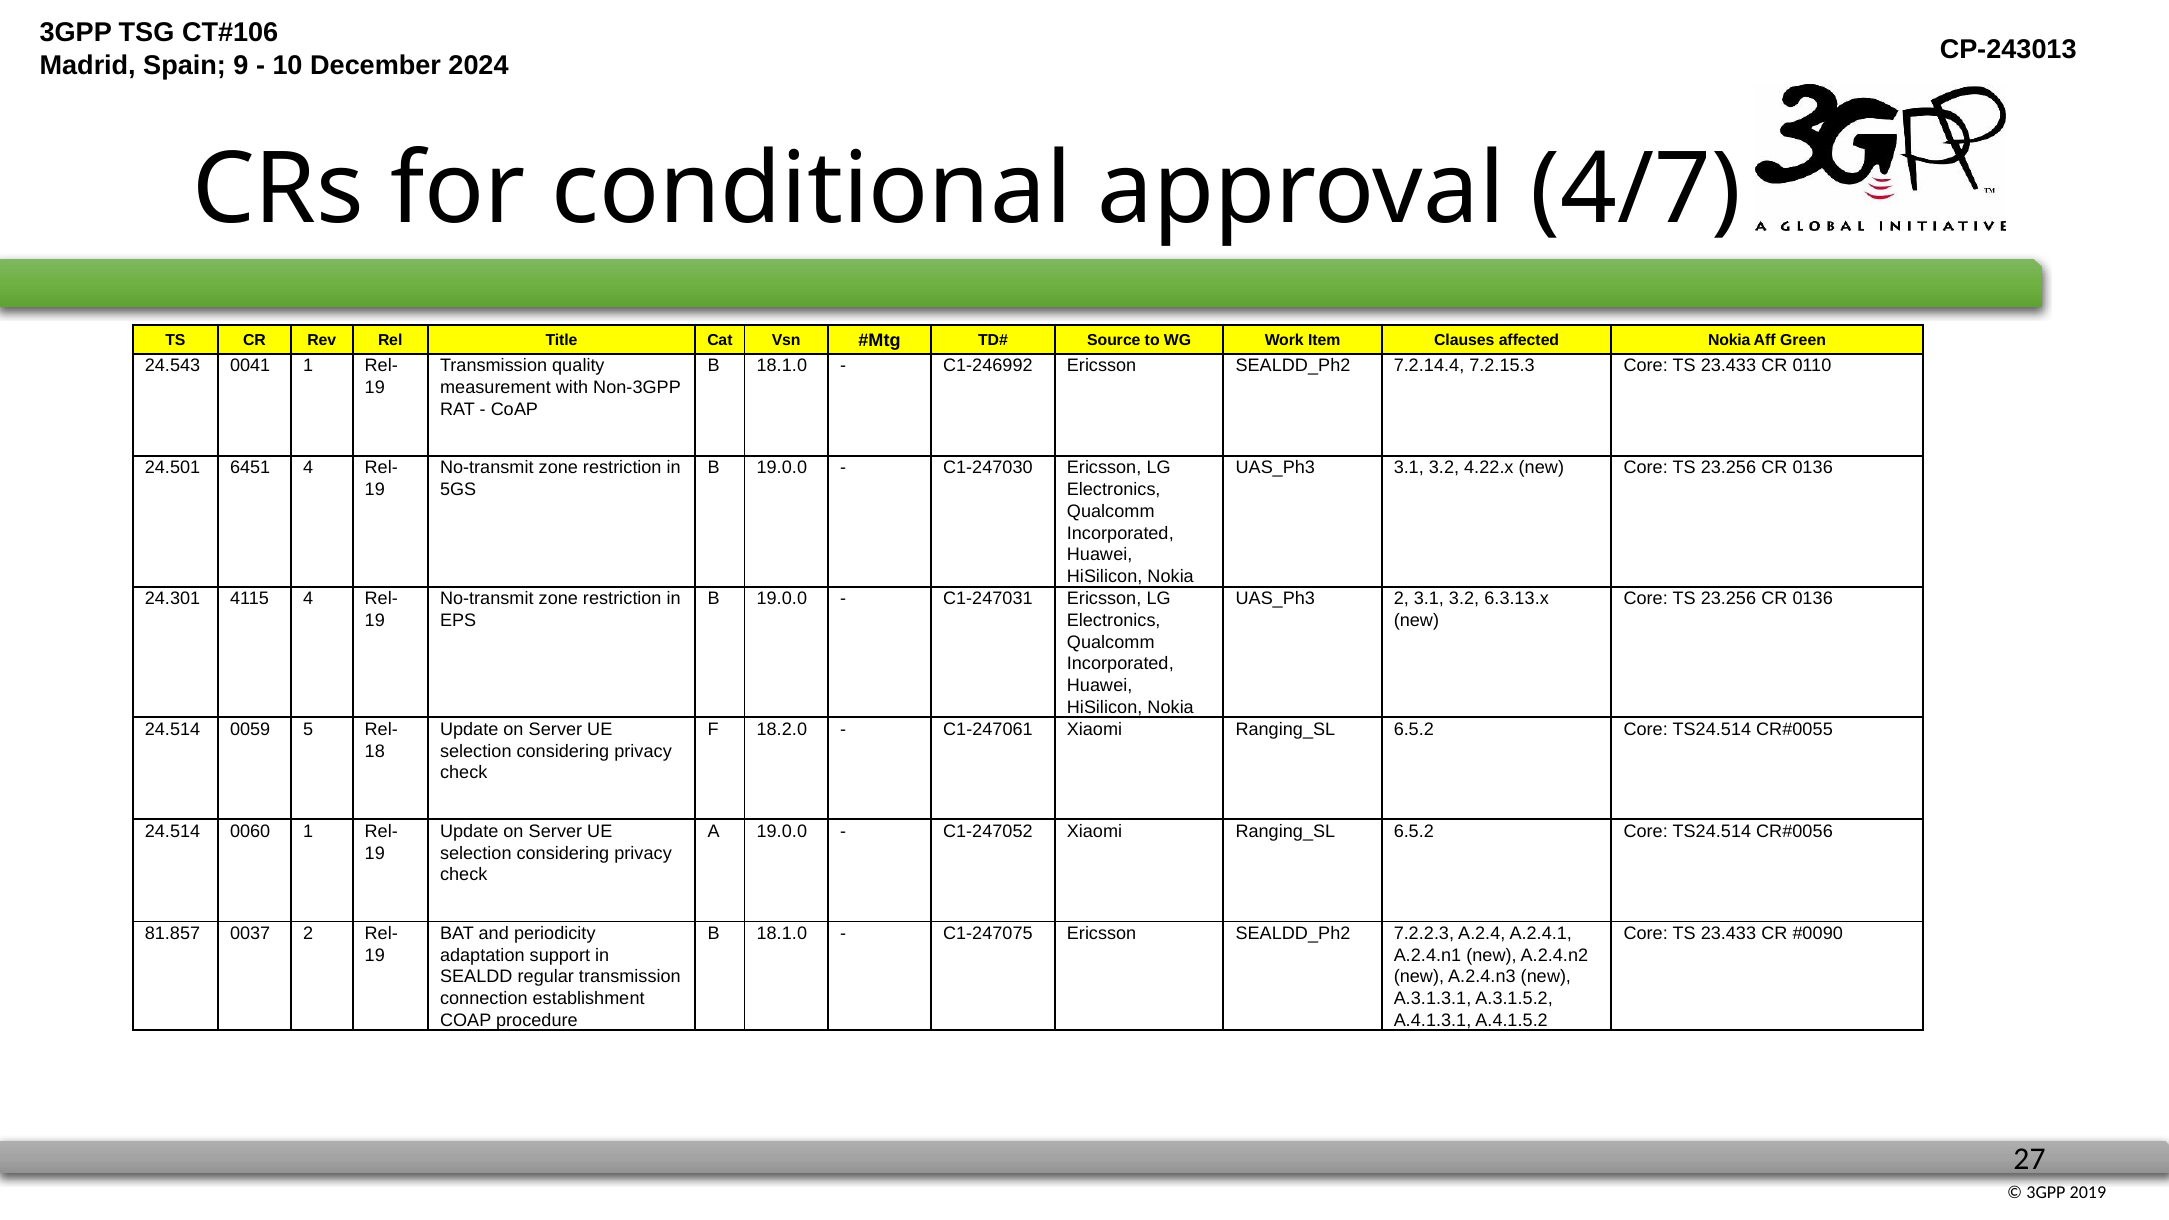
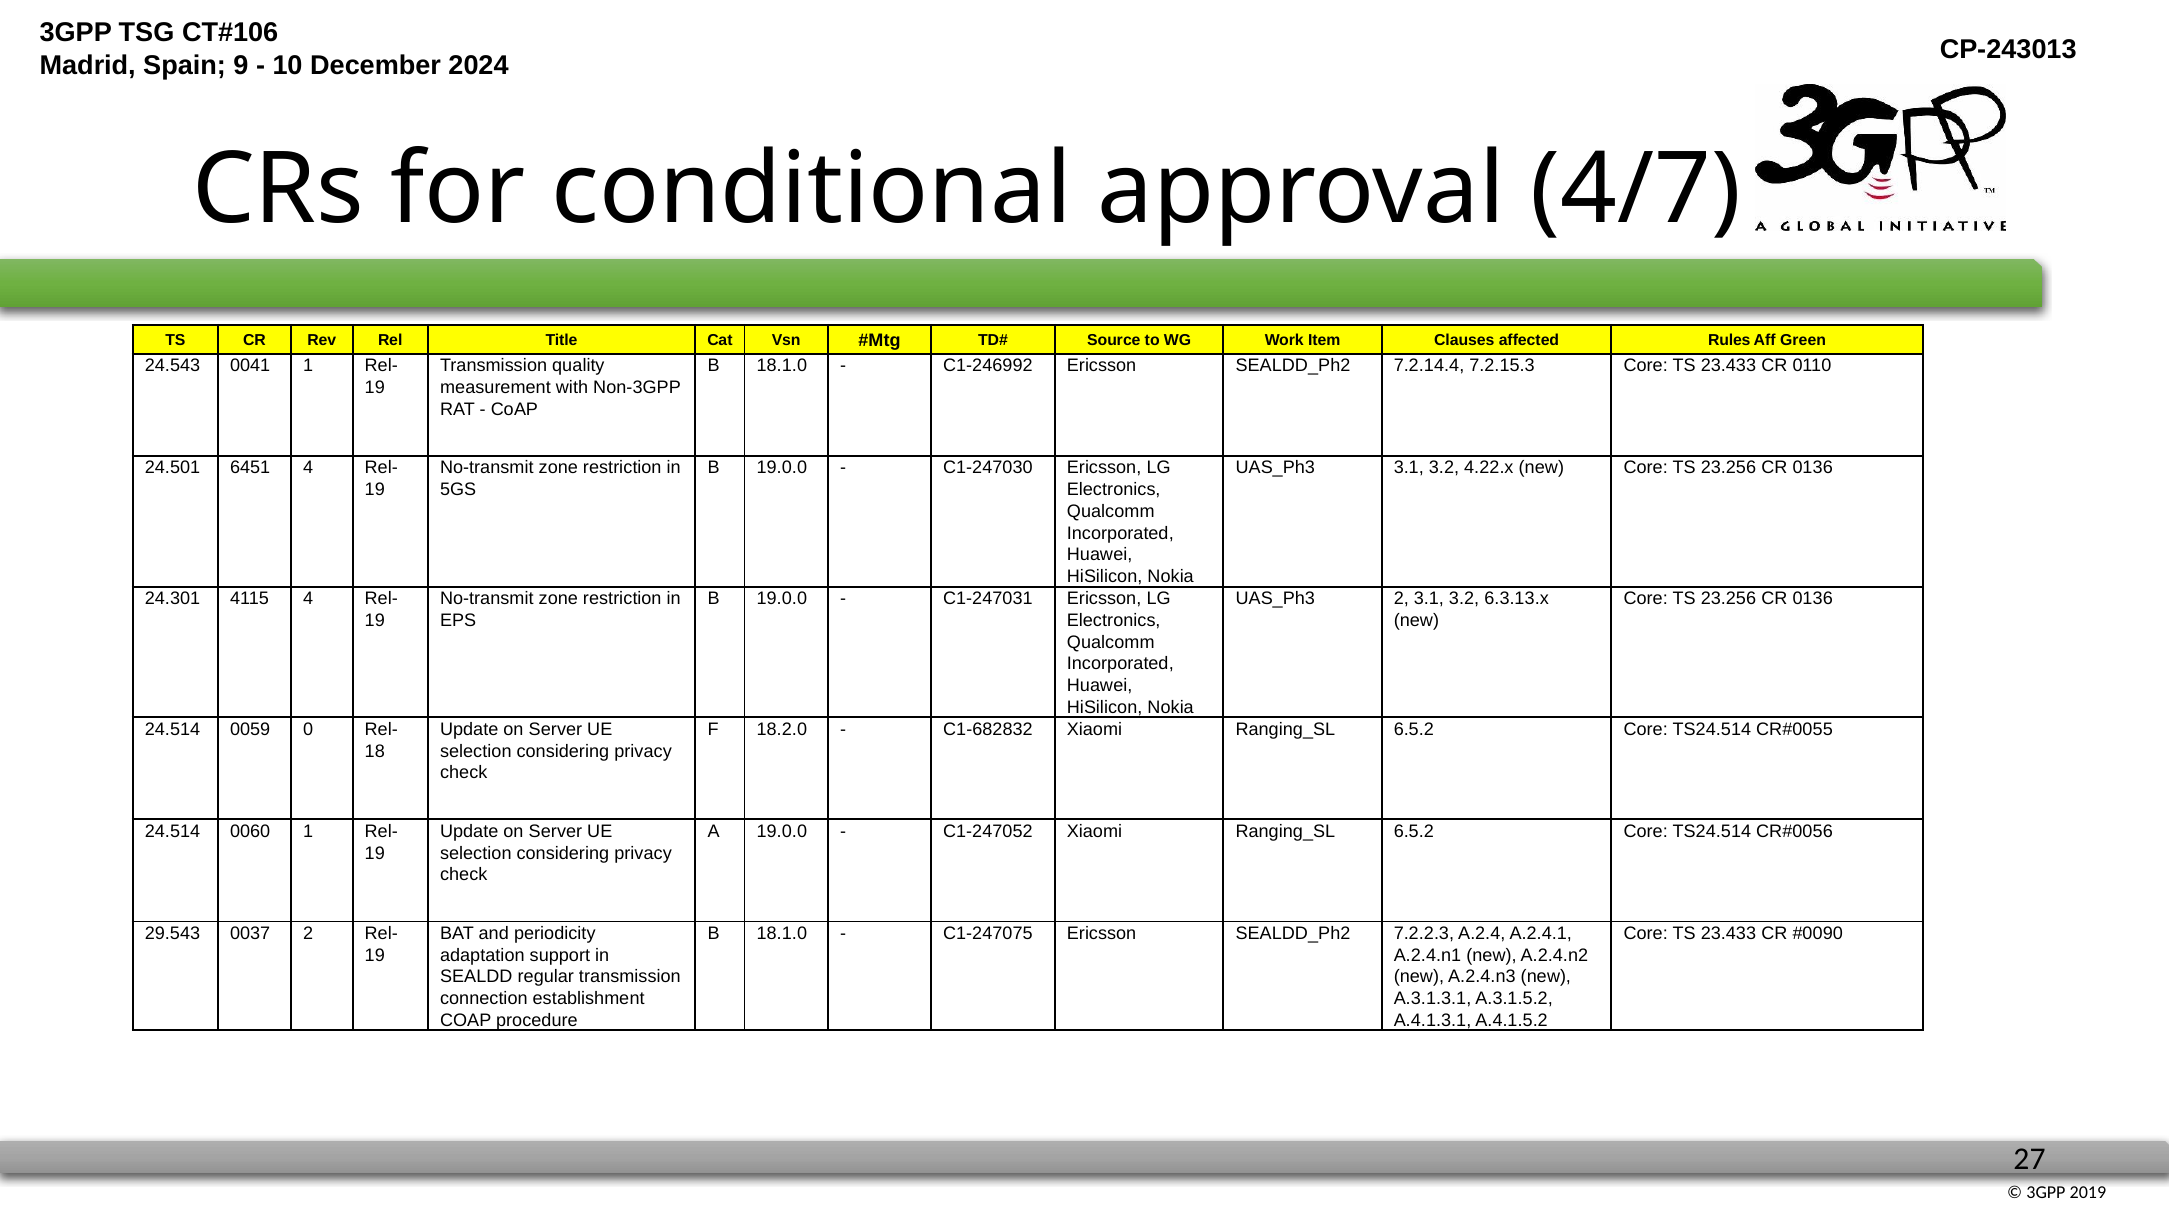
affected Nokia: Nokia -> Rules (1729, 340)
5: 5 -> 0 (308, 729)
C1-247061: C1-247061 -> C1-682832 (988, 729)
81.857: 81.857 -> 29.543 (172, 934)
